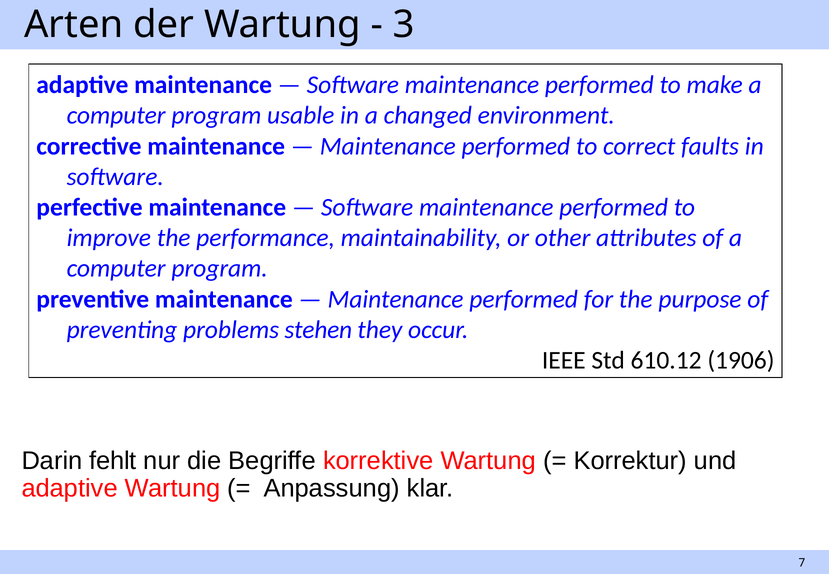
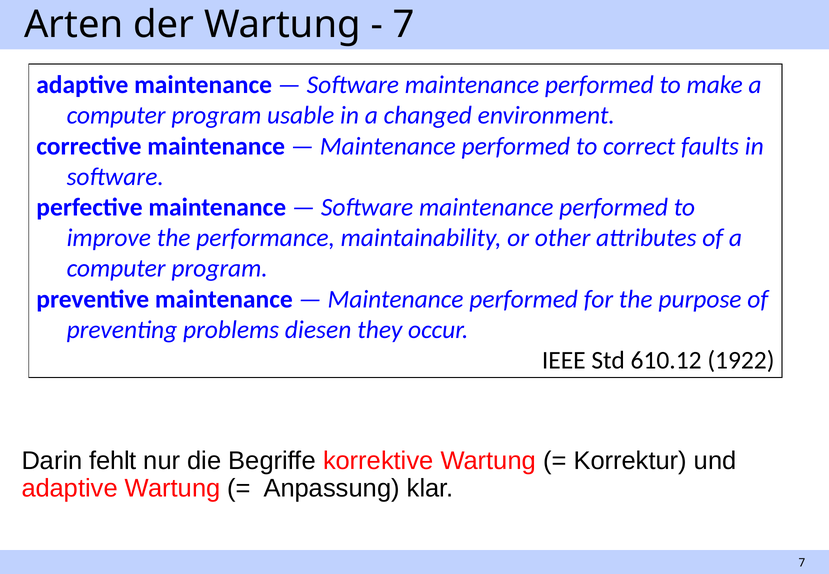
3: 3 -> 7 (404, 24)
stehen: stehen -> diesen (318, 330)
1906: 1906 -> 1922 (741, 360)
